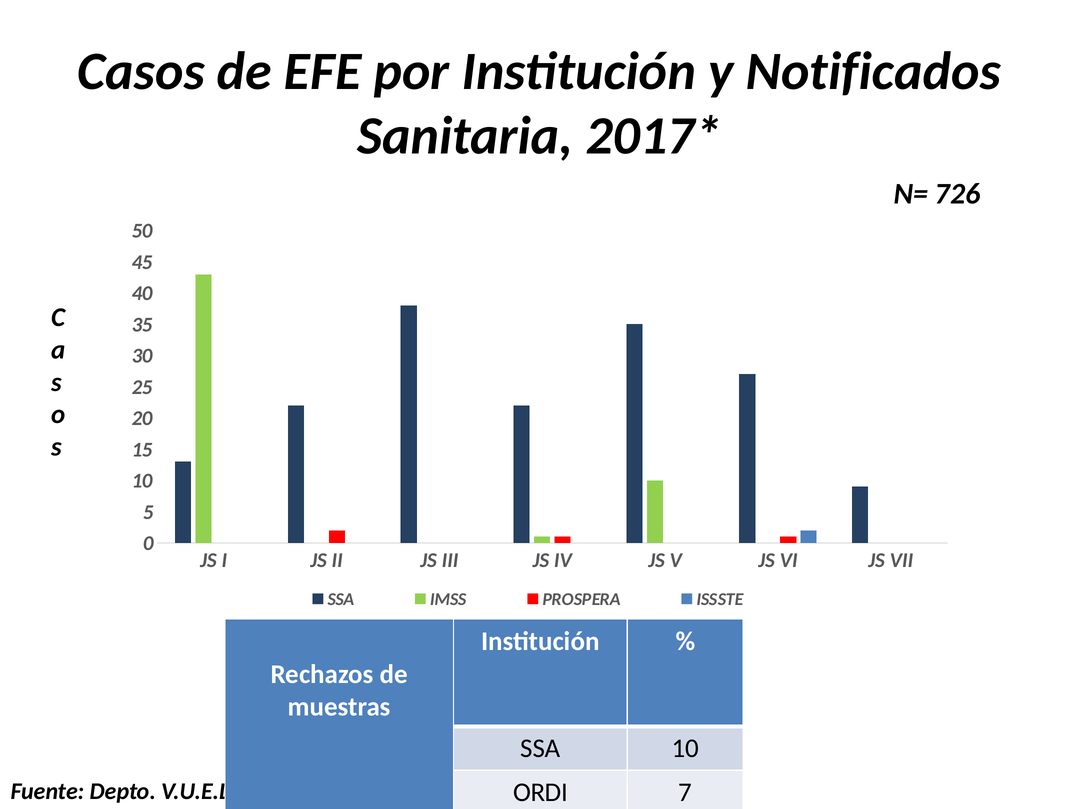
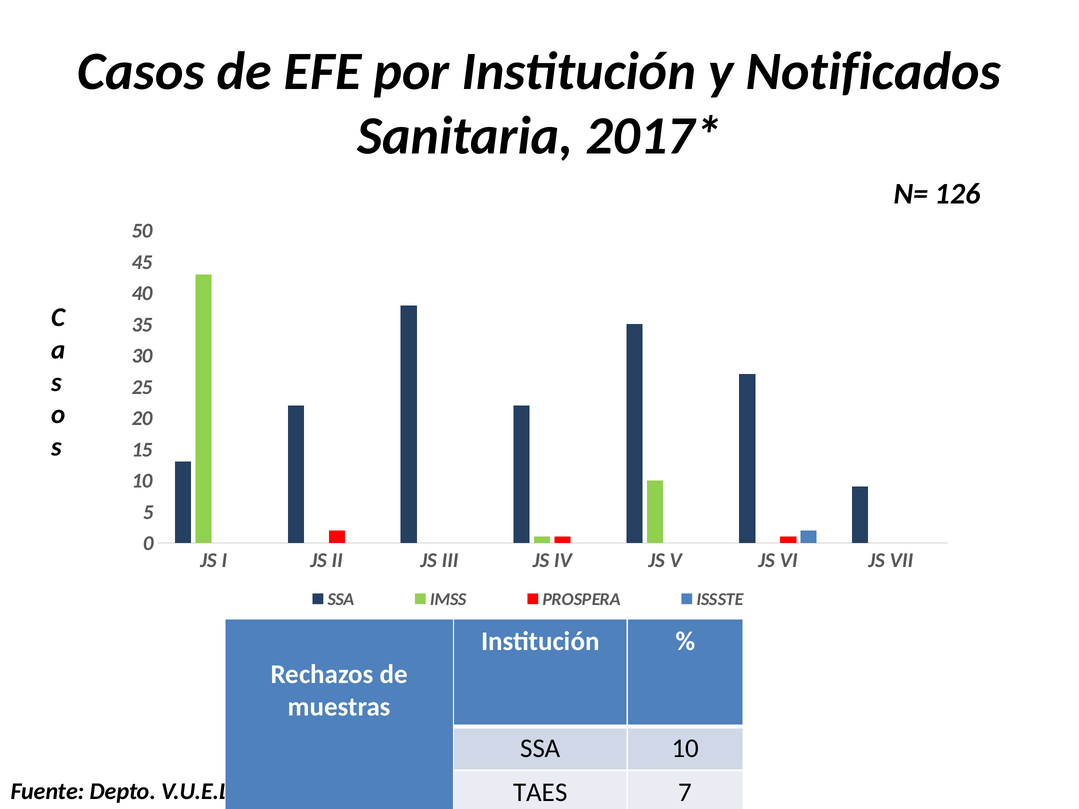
726: 726 -> 126 (958, 194)
ORDI: ORDI -> TAES (540, 793)
